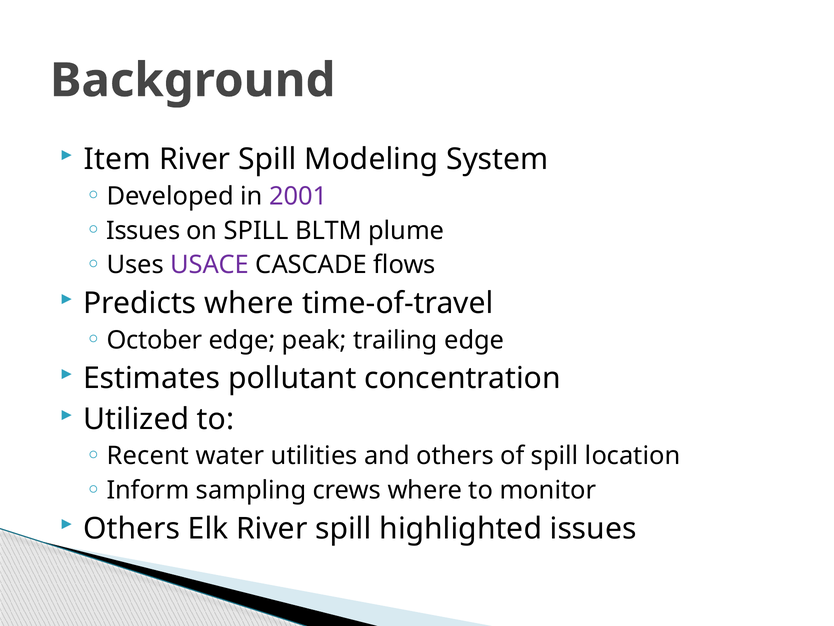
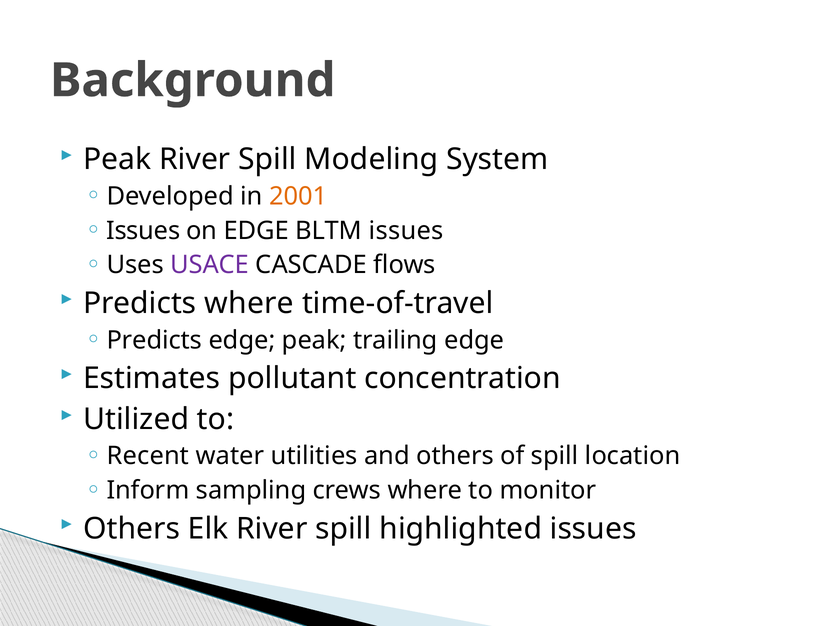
Item: Item -> Peak (117, 159)
2001 colour: purple -> orange (298, 196)
on SPILL: SPILL -> EDGE (256, 230)
BLTM plume: plume -> issues (406, 230)
October: October -> Predicts (154, 340)
